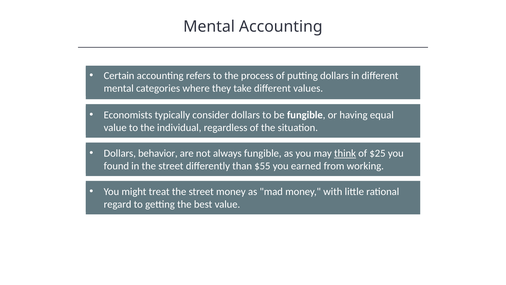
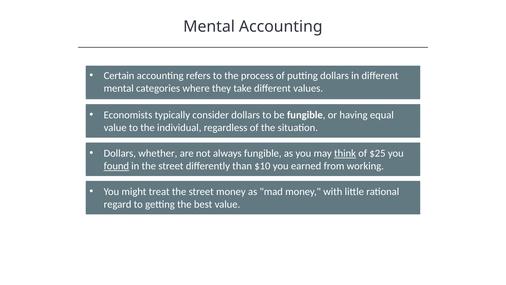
behavior: behavior -> whether (158, 153)
found underline: none -> present (116, 166)
$55: $55 -> $10 (262, 166)
